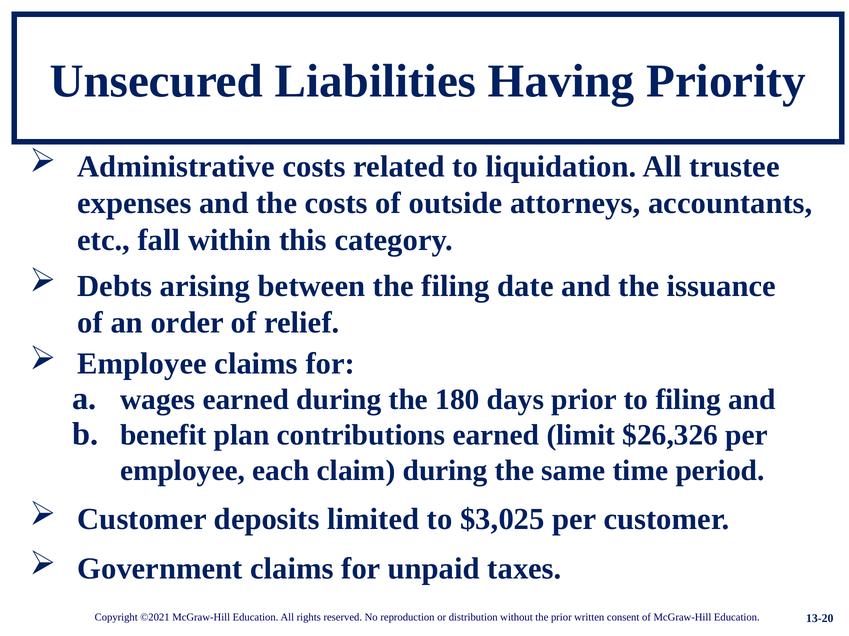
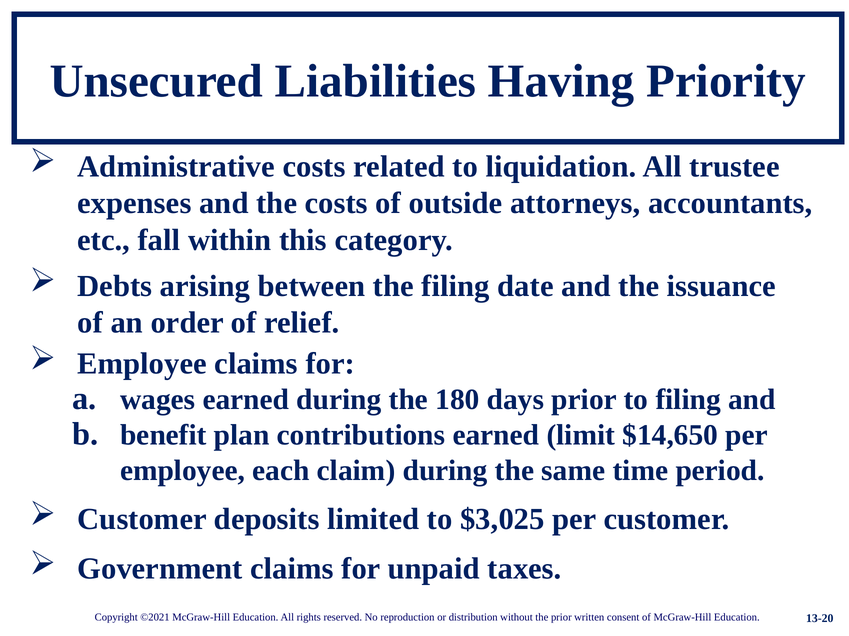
$26,326: $26,326 -> $14,650 (670, 436)
